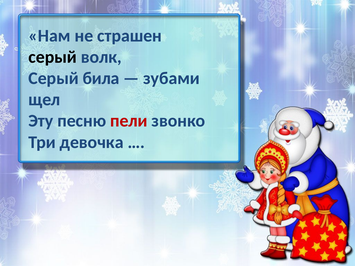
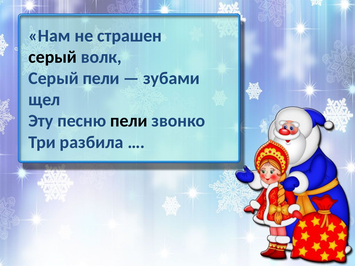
Серый била: била -> пели (101, 78)
пели colour: red -> black (129, 121)
девочка: девочка -> разбила (92, 142)
